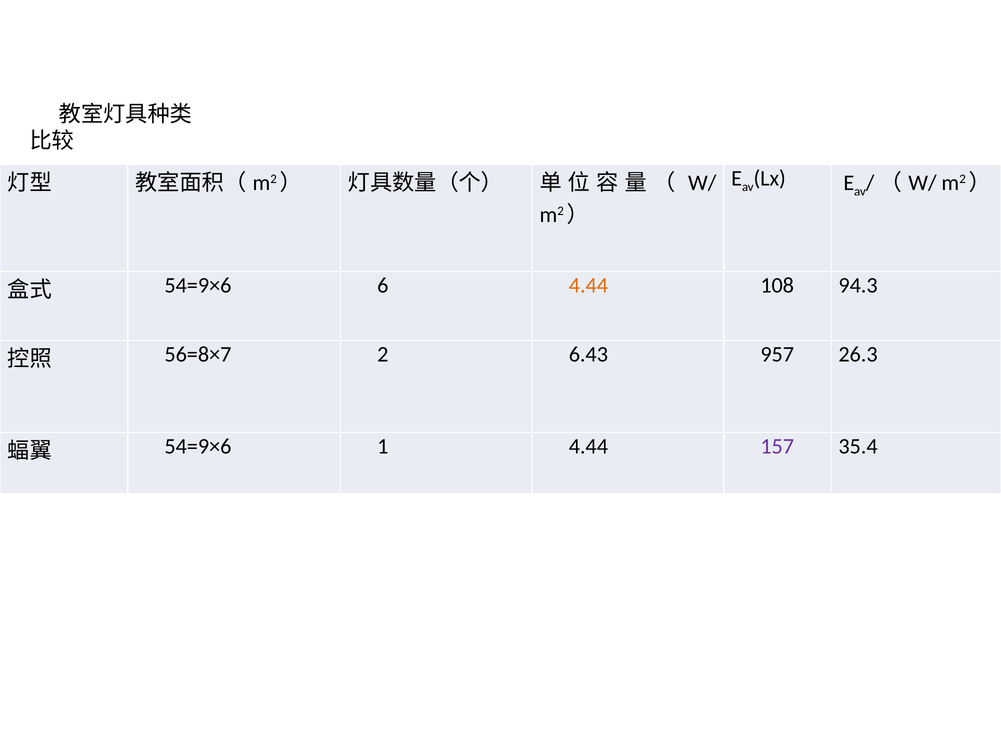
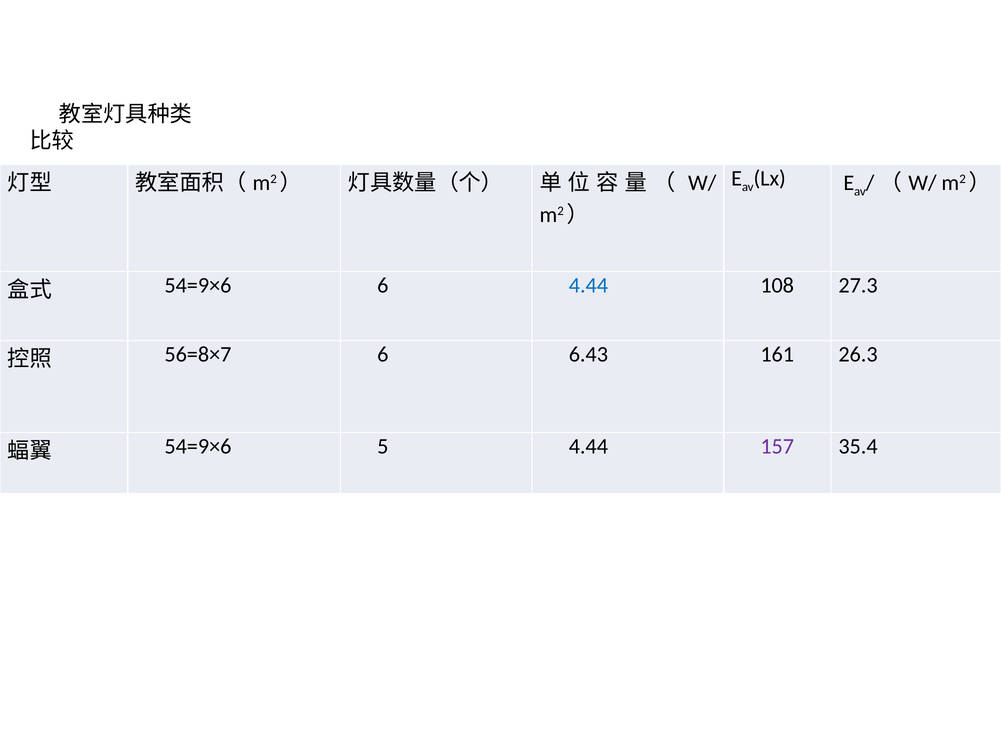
4.44 colour: orange -> blue (588, 285)
94.3: 94.3 -> 27.3 (858, 285)
56=8×7 2: 2 -> 6 (383, 354)
957: 957 -> 161 (777, 354)
1: 1 -> 5 (383, 446)
